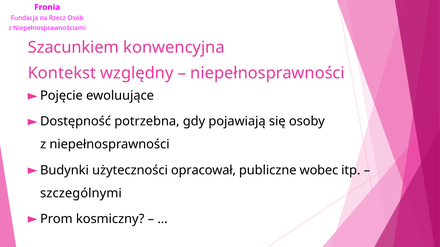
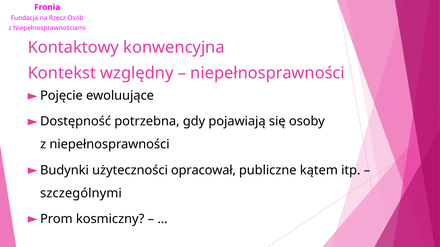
Szacunkiem: Szacunkiem -> Kontaktowy (73, 48)
wobec: wobec -> kątem (319, 171)
